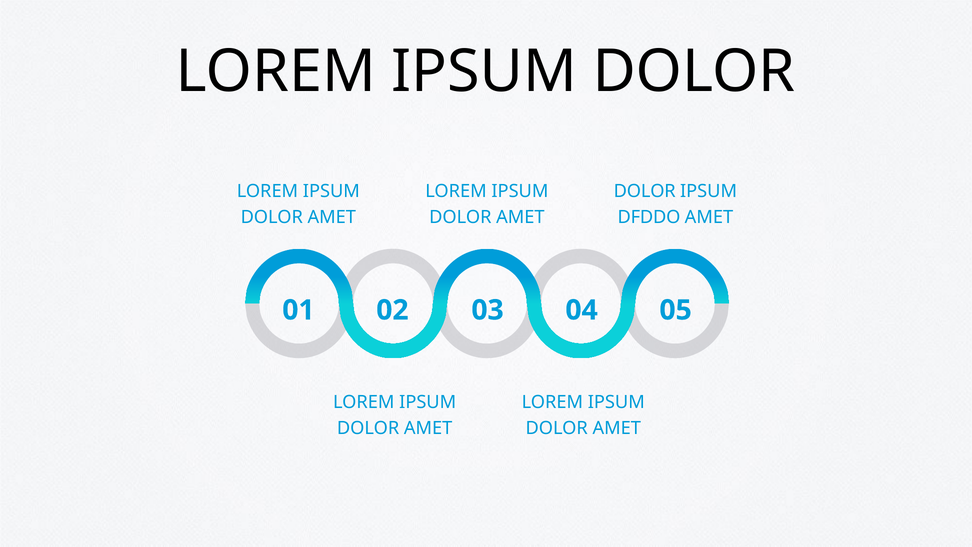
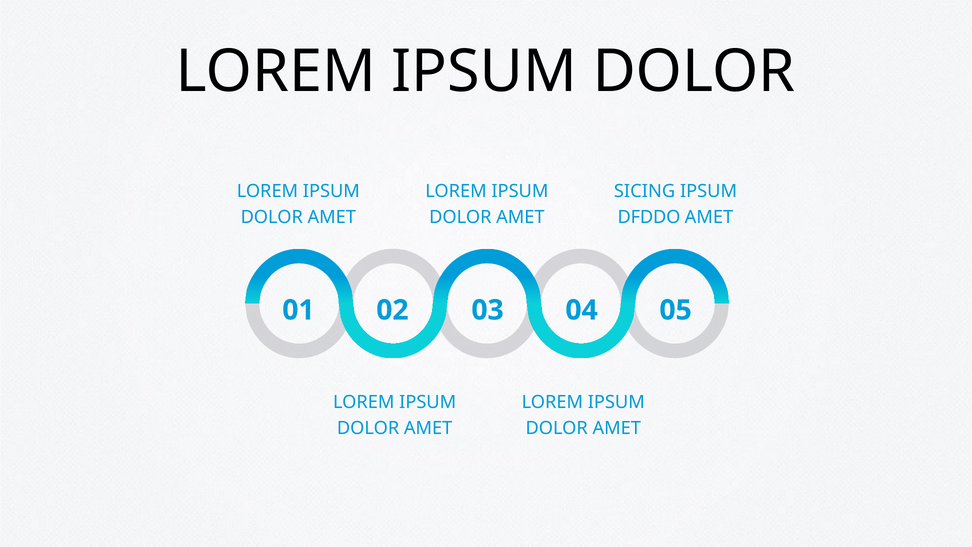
DOLOR: DOLOR -> SICING (645, 191)
